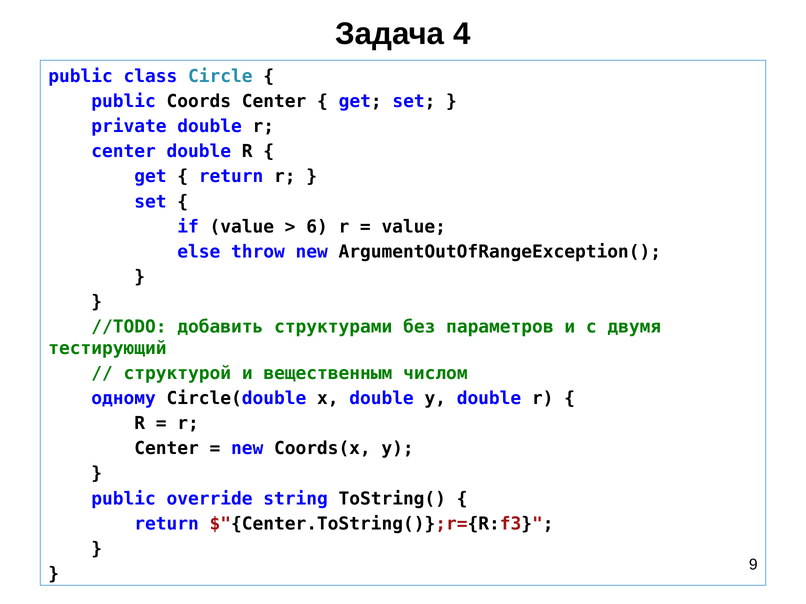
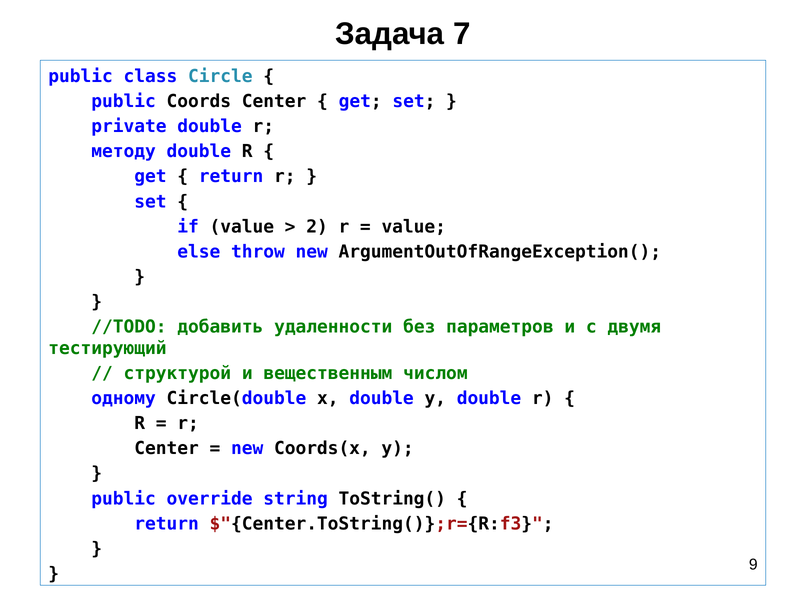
4: 4 -> 7 (462, 34)
center: center -> методу (124, 152)
6: 6 -> 2 (317, 227)
структурами: структурами -> удаленности (333, 327)
